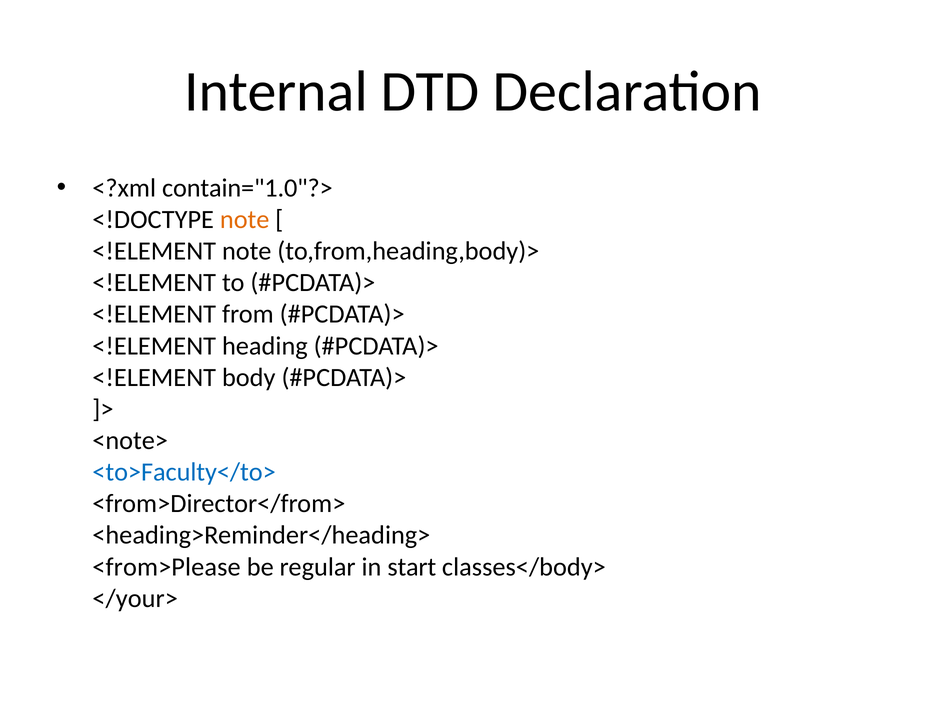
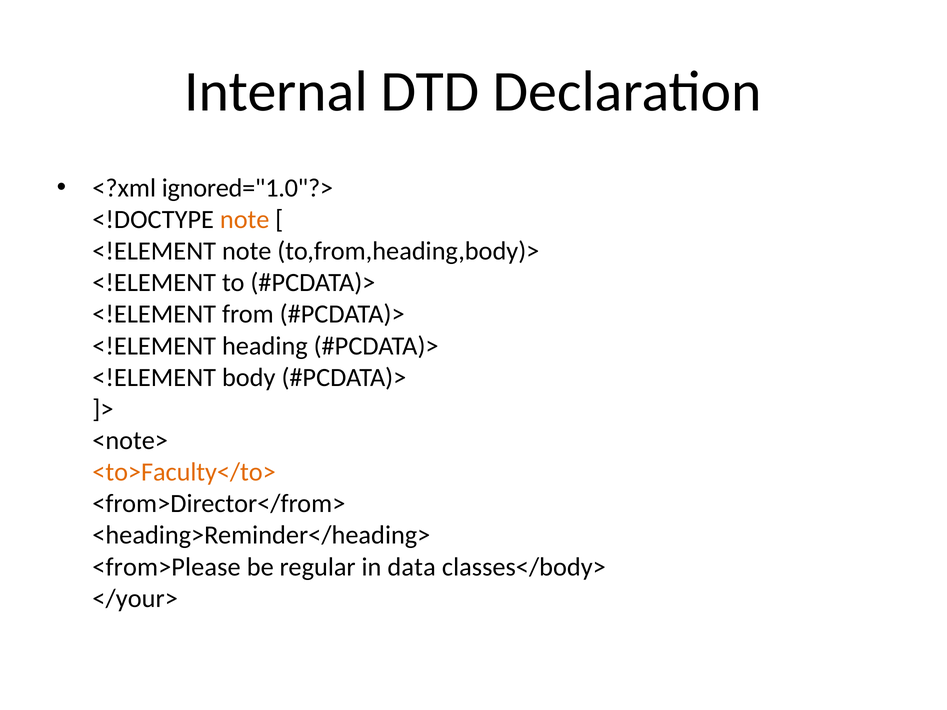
contain="1.0"?>: contain="1.0"?> -> ignored="1.0"?> (247, 188)
<to>Faculty</to> colour: blue -> orange (184, 472)
start: start -> data (412, 567)
